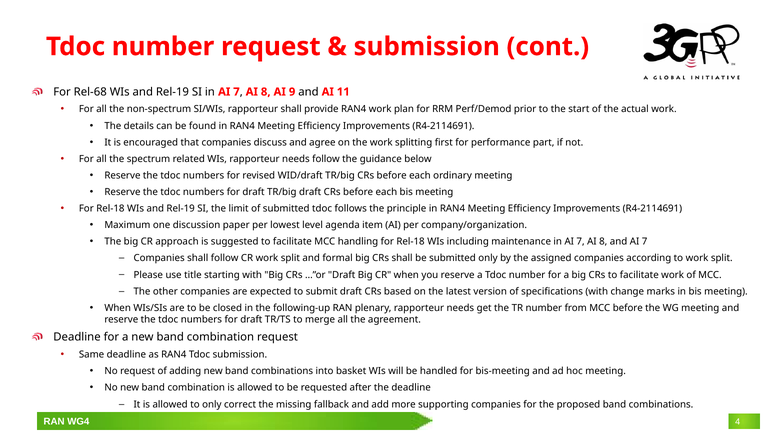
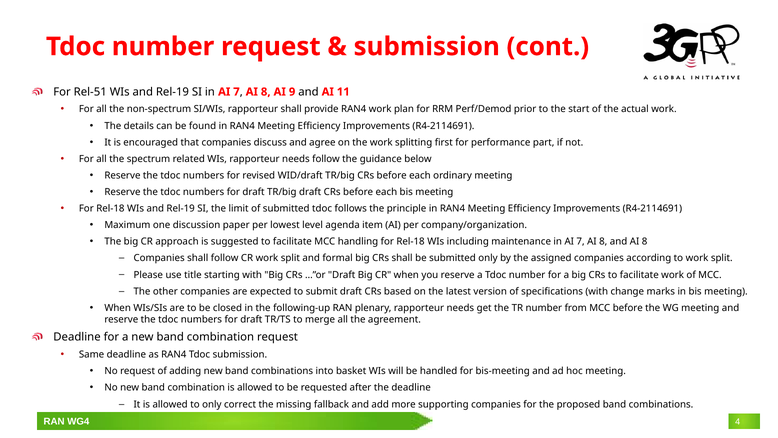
Rel-68: Rel-68 -> Rel-51 (90, 92)
and AI 7: 7 -> 8 (645, 241)
